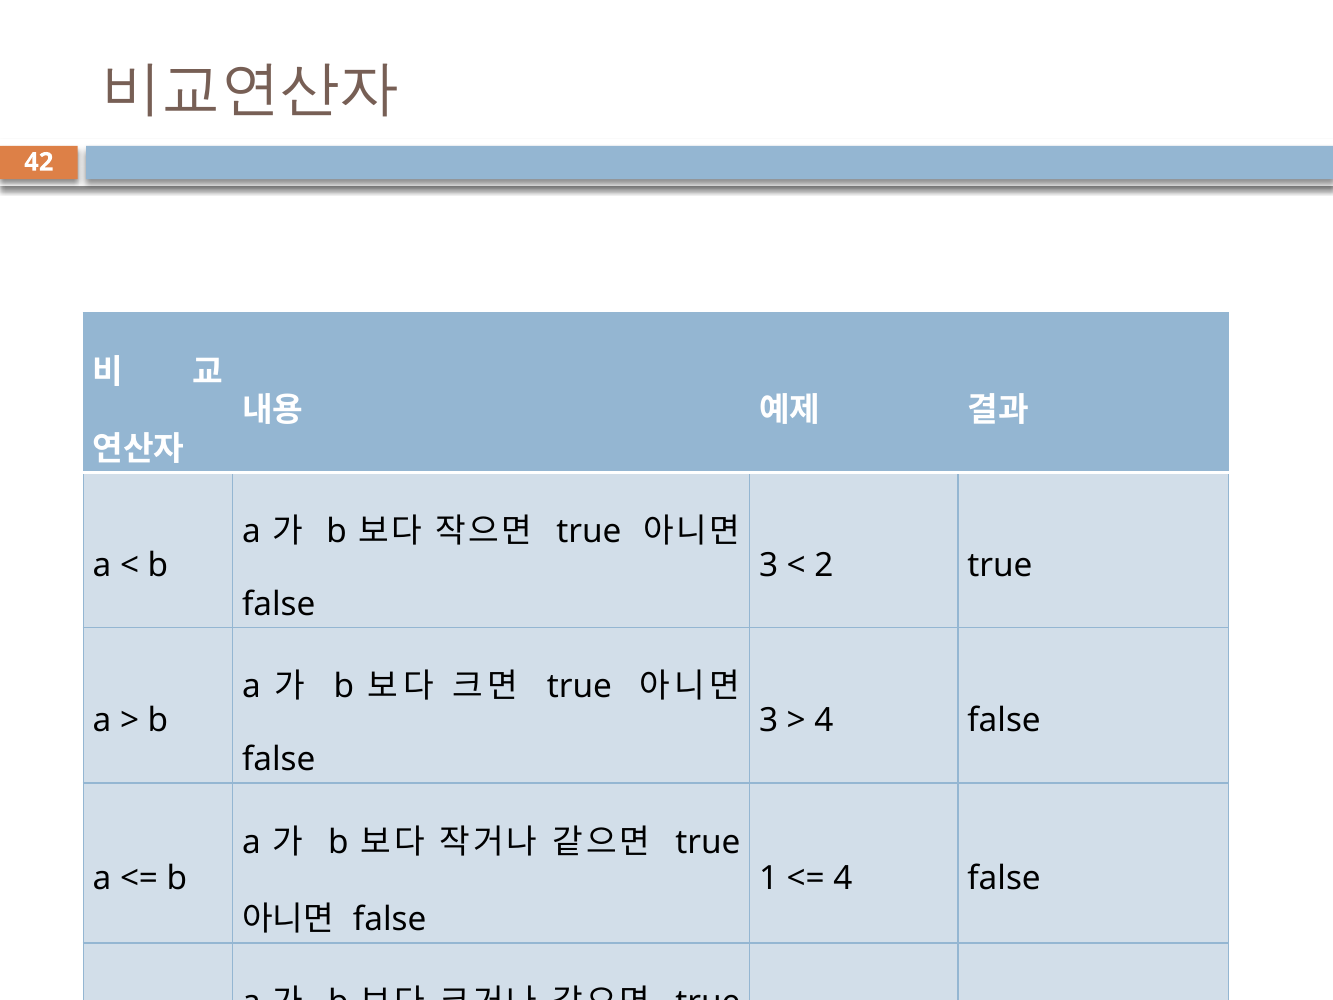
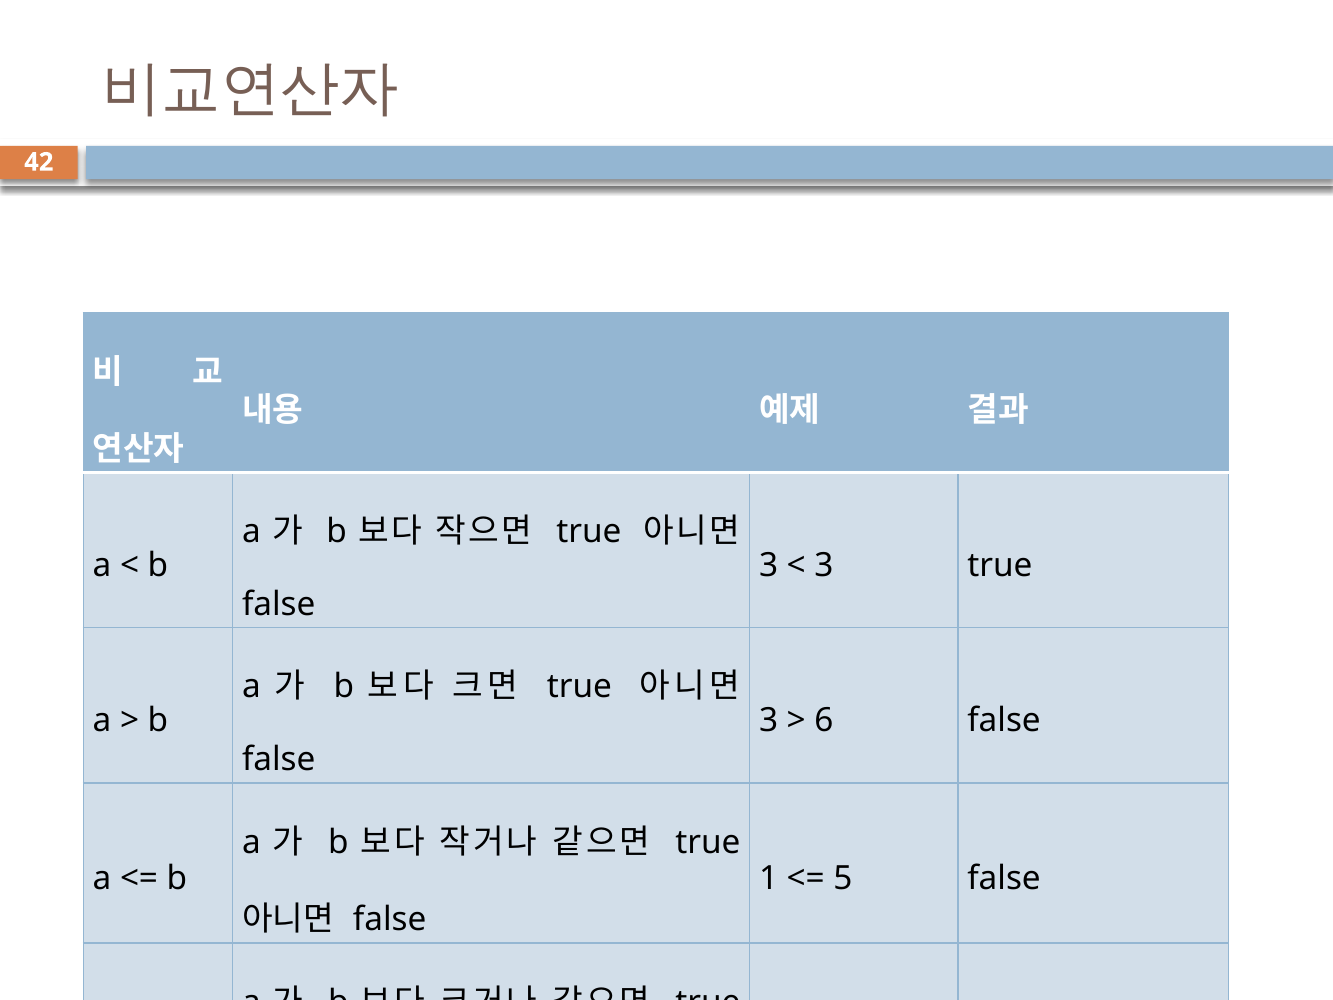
2: 2 -> 3 (824, 565)
4: 4 -> 6 (824, 721)
4: 4 -> 5 (843, 878)
